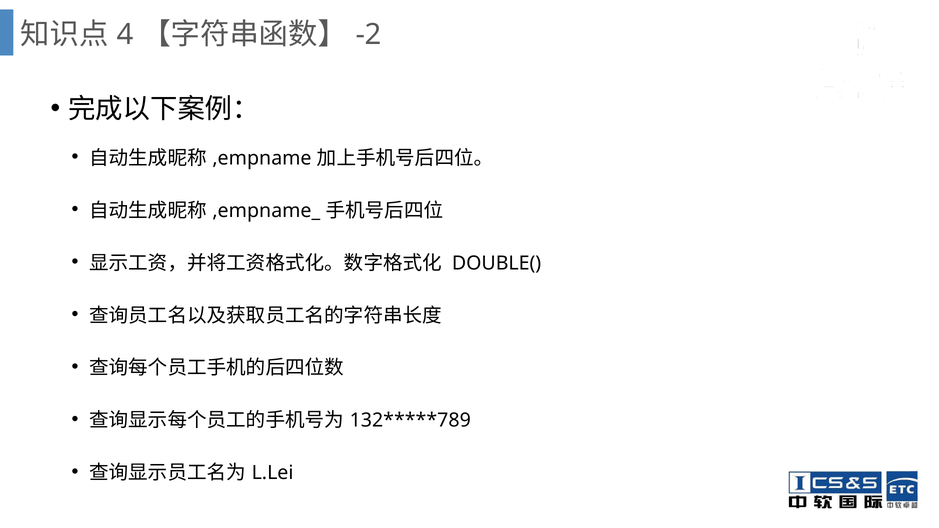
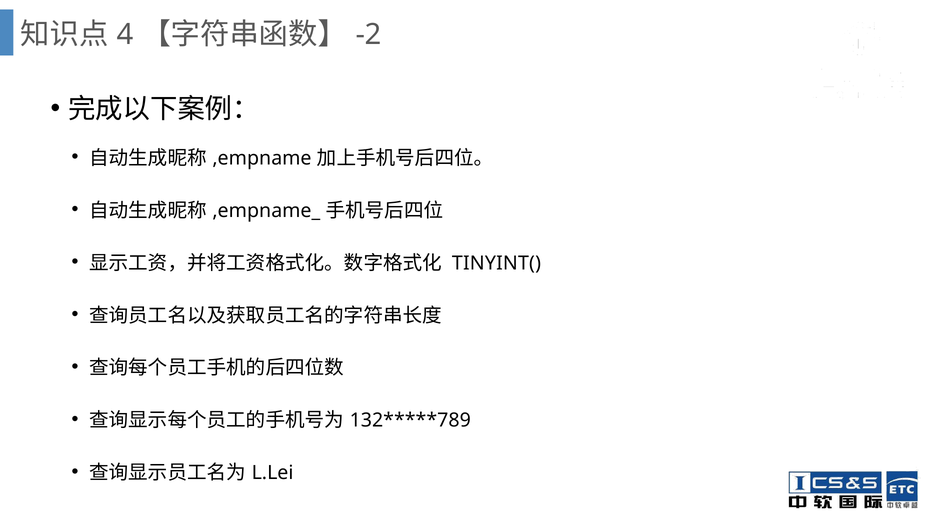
DOUBLE(: DOUBLE( -> TINYINT( (497, 263)
